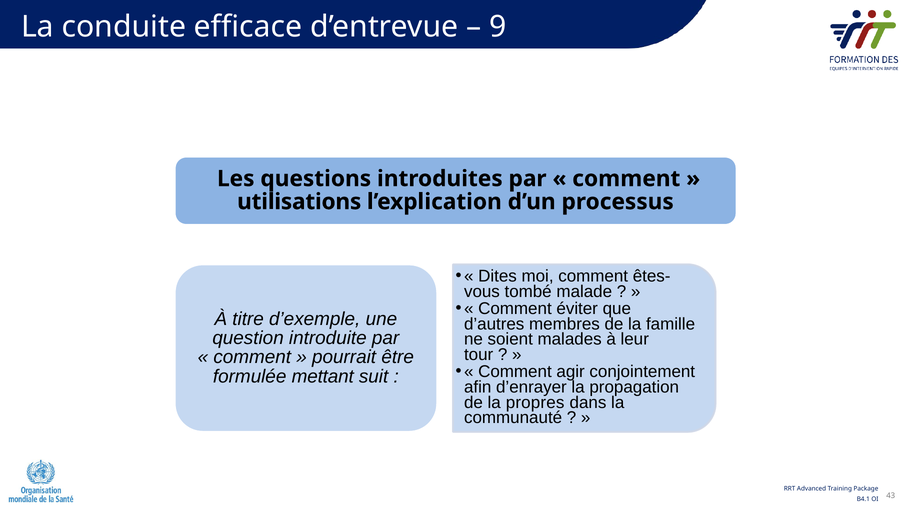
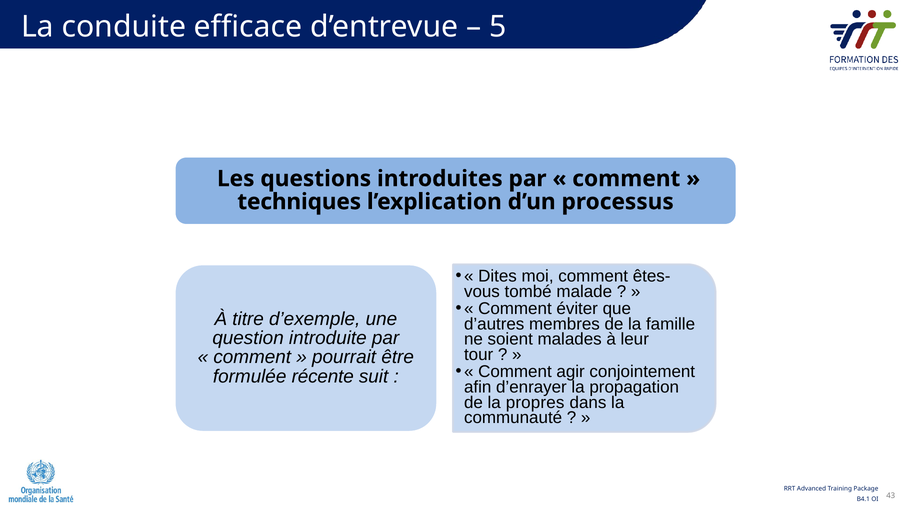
9: 9 -> 5 (498, 27)
utilisations: utilisations -> techniques (299, 202)
mettant: mettant -> récente (323, 377)
